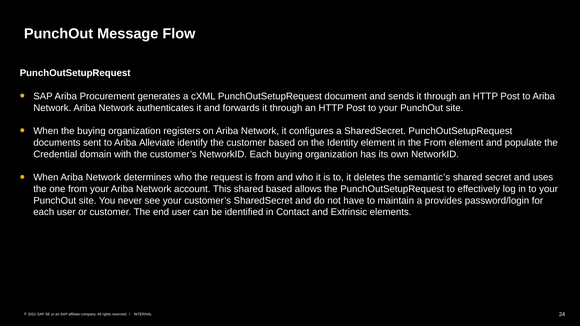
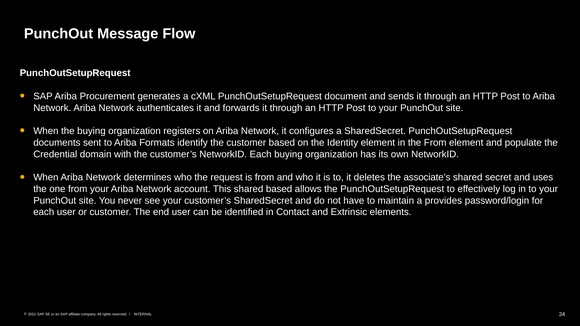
Alleviate: Alleviate -> Formats (157, 143)
semantic’s: semantic’s -> associate’s (427, 177)
